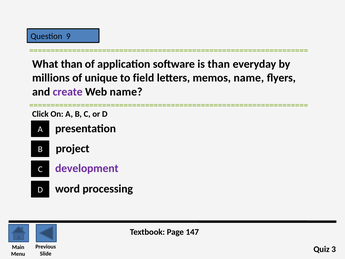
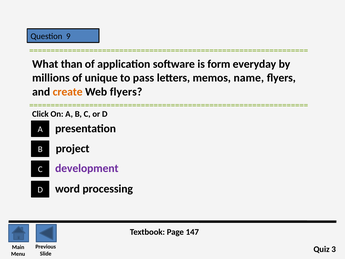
is than: than -> form (219, 64)
field: field -> pass (143, 78)
create colour: purple -> orange (68, 92)
Web name: name -> flyers (126, 92)
